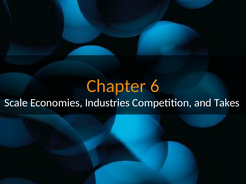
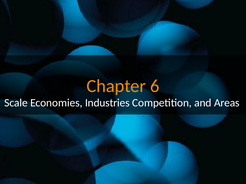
Takes: Takes -> Areas (227, 103)
